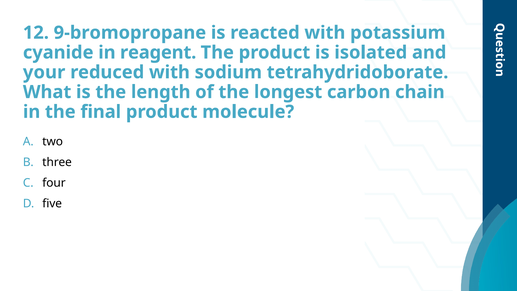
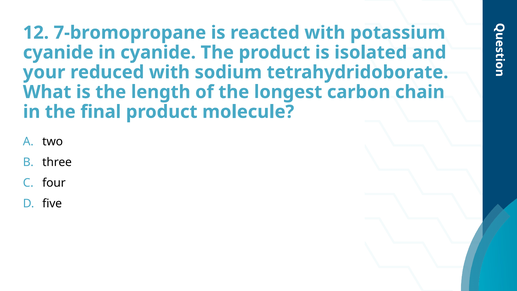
9-bromopropane: 9-bromopropane -> 7-bromopropane (130, 33)
in reagent: reagent -> cyanide (158, 52)
